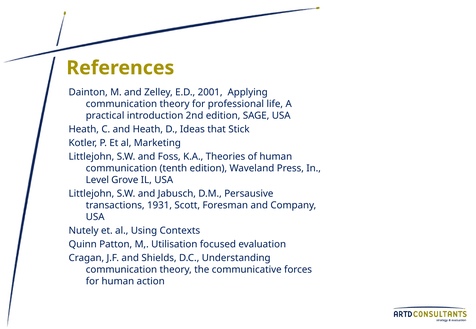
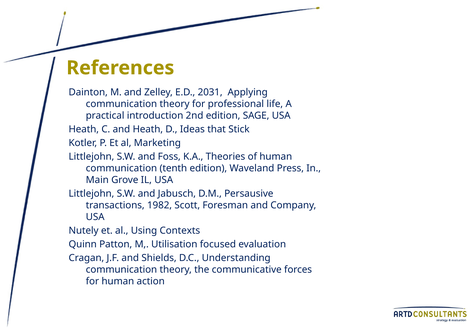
2001: 2001 -> 2031 (210, 92)
Level: Level -> Main (97, 180)
1931: 1931 -> 1982 (160, 206)
